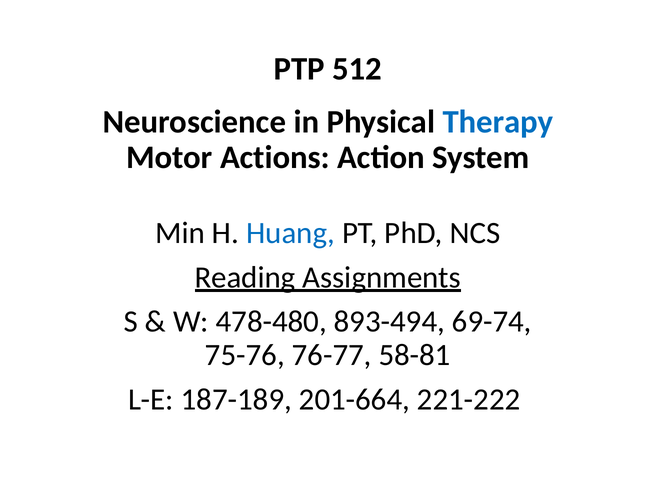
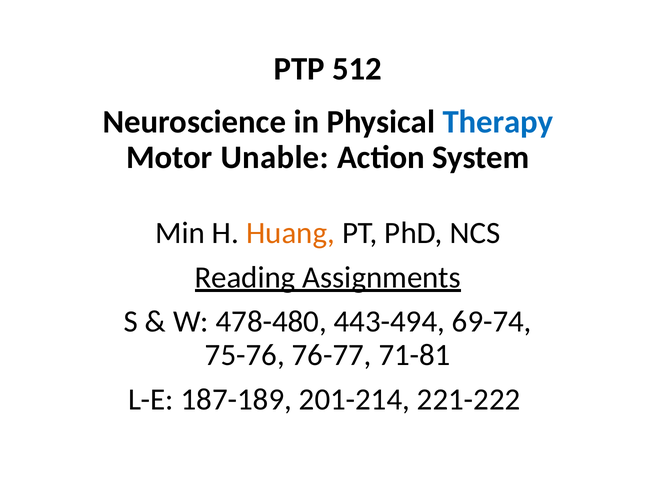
Actions: Actions -> Unable (275, 158)
Huang colour: blue -> orange (291, 233)
893-494: 893-494 -> 443-494 (389, 322)
58-81: 58-81 -> 71-81 (415, 355)
201-664: 201-664 -> 201-214 (354, 399)
